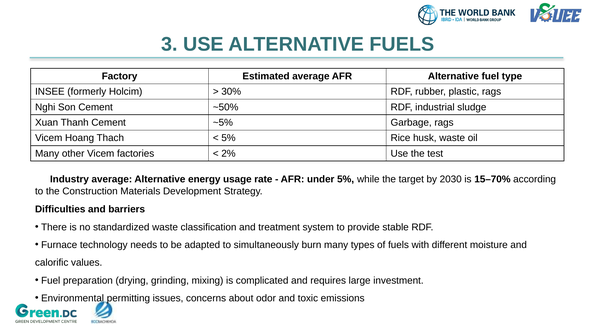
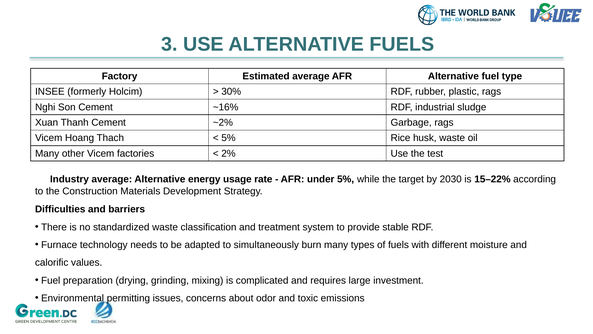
~50%: ~50% -> ~16% (226, 107)
~5%: ~5% -> ~2% (223, 122)
15–70%: 15–70% -> 15–22% (492, 179)
